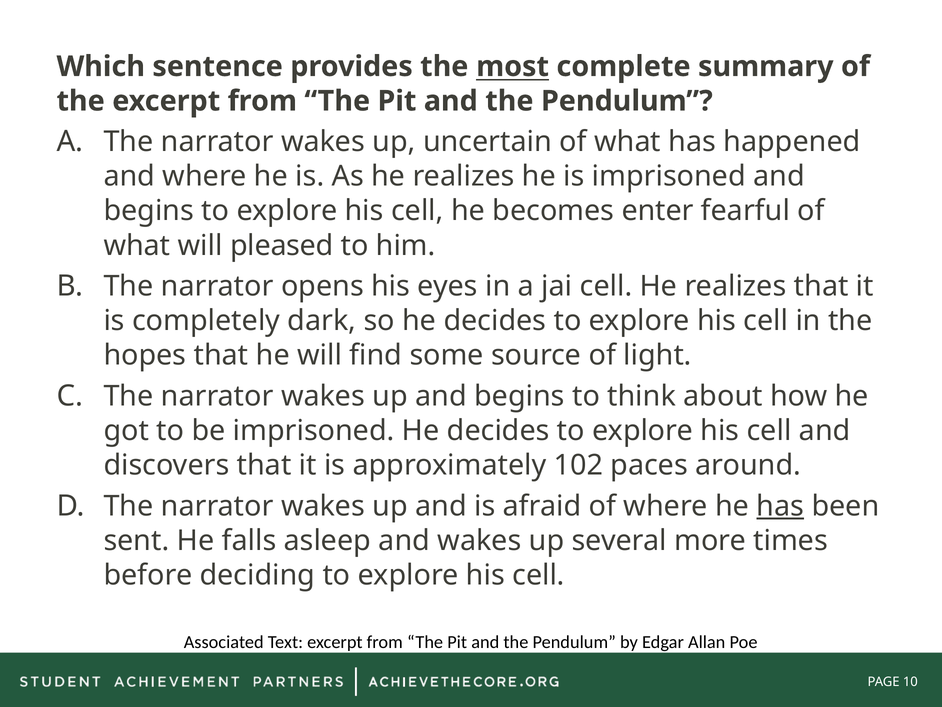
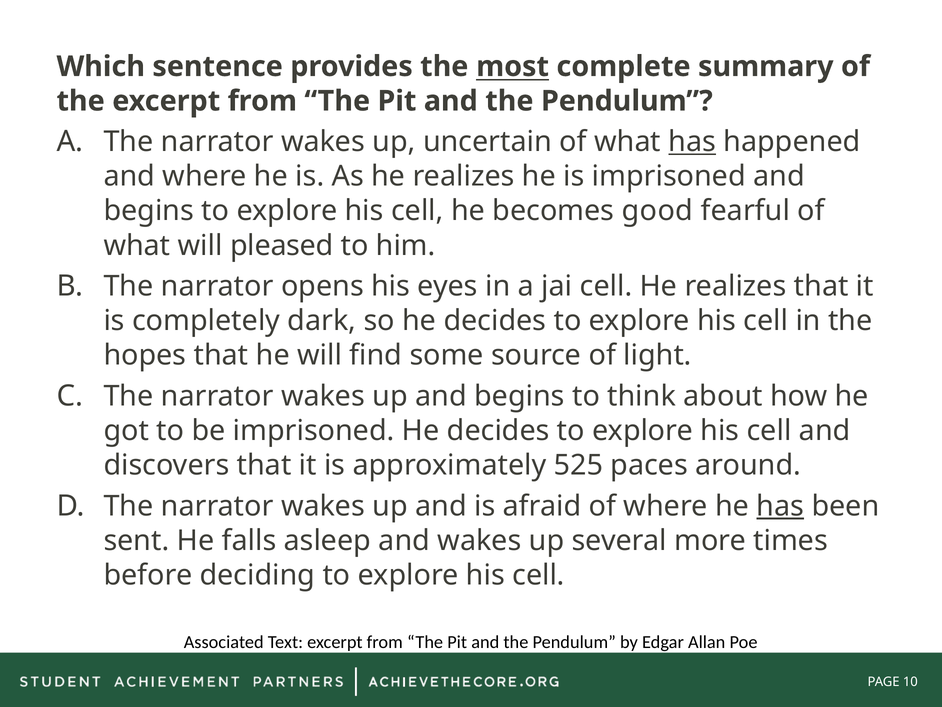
has underline: none -> present (692, 142)
enter: enter -> good (657, 211)
102: 102 -> 525 (578, 465)
